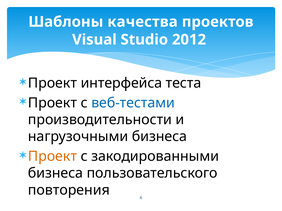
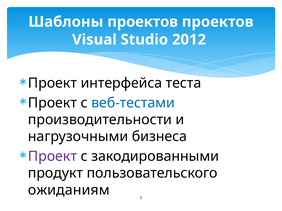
Шаблоны качества: качества -> проектов (143, 22)
Проект colour: orange -> purple (52, 157)
бизнеса: бизнеса -> продукт (55, 174)
повторения: повторения -> ожиданиям (69, 190)
